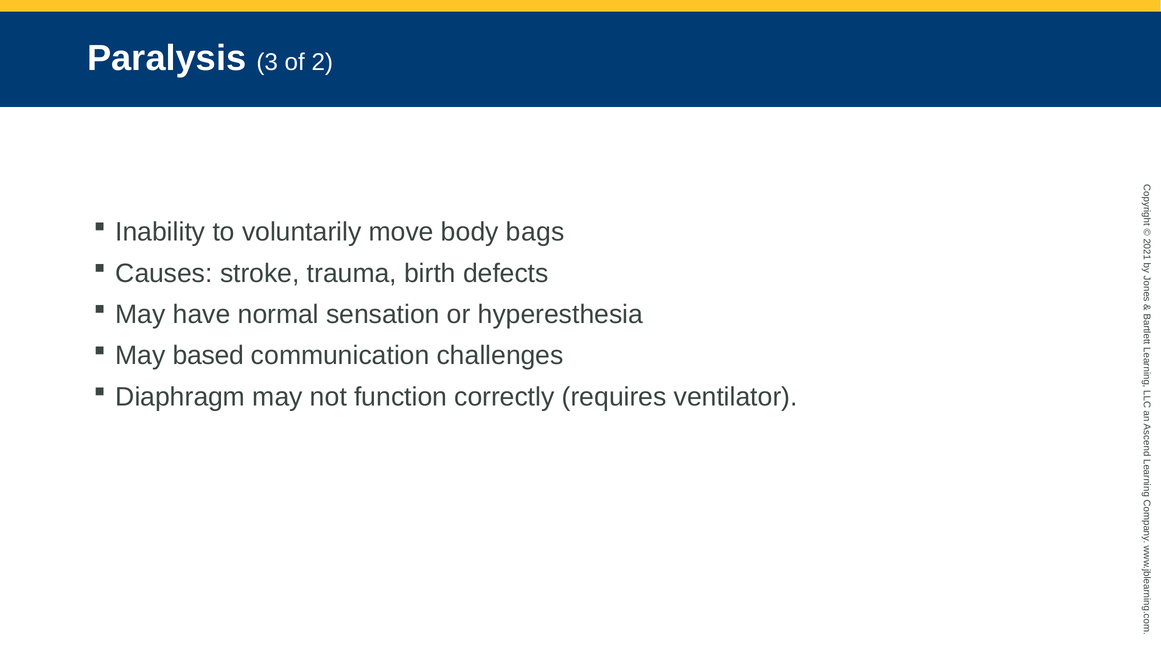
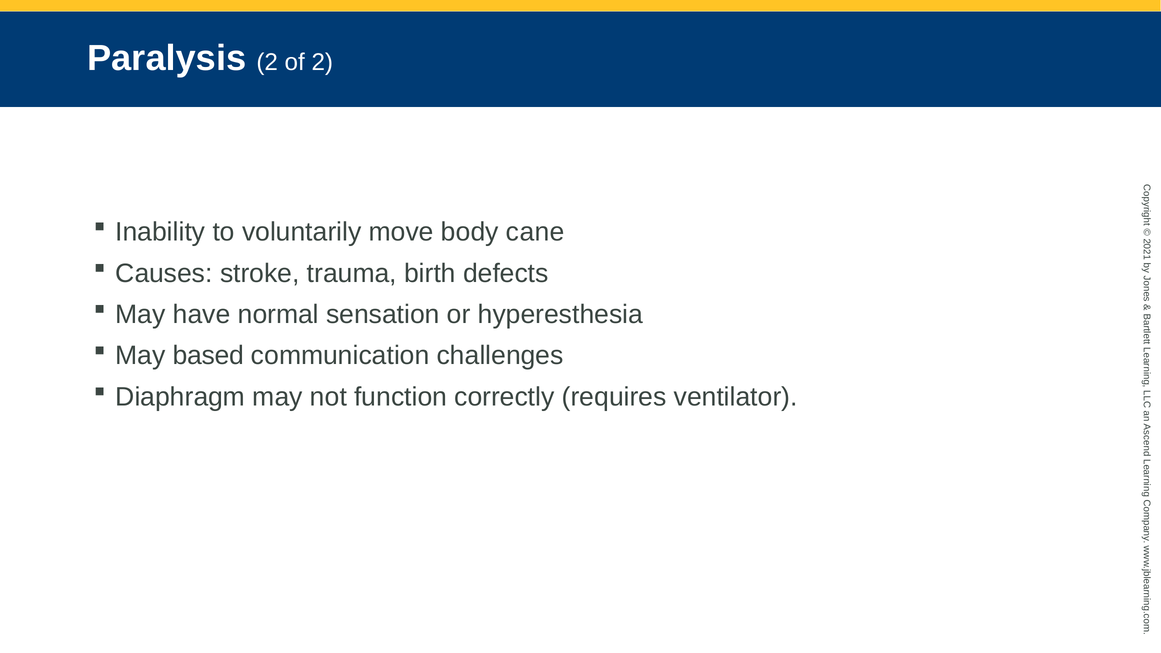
Paralysis 3: 3 -> 2 (267, 62)
bags: bags -> cane (535, 232)
